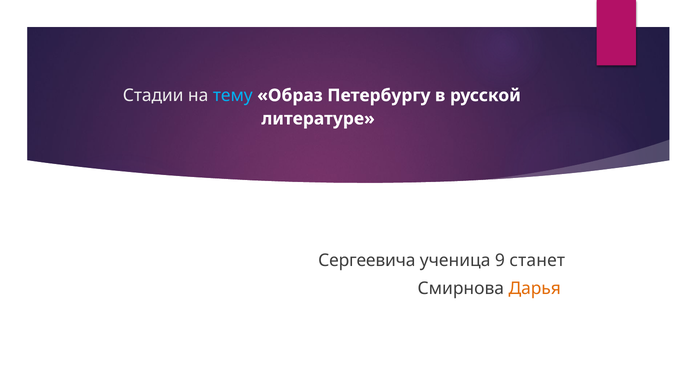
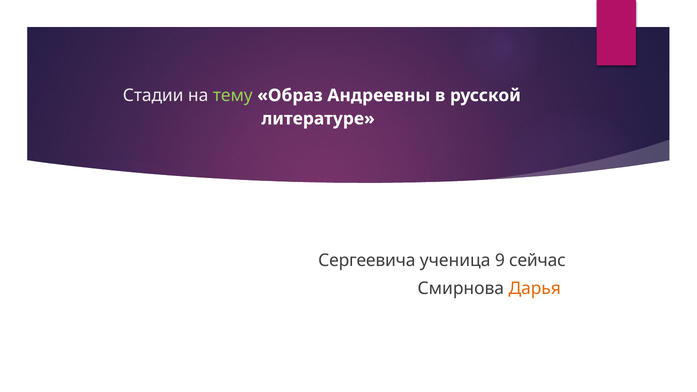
тему colour: light blue -> light green (233, 95)
Петербургу: Петербургу -> Андреевны (379, 95)
станет: станет -> сейчас (537, 260)
